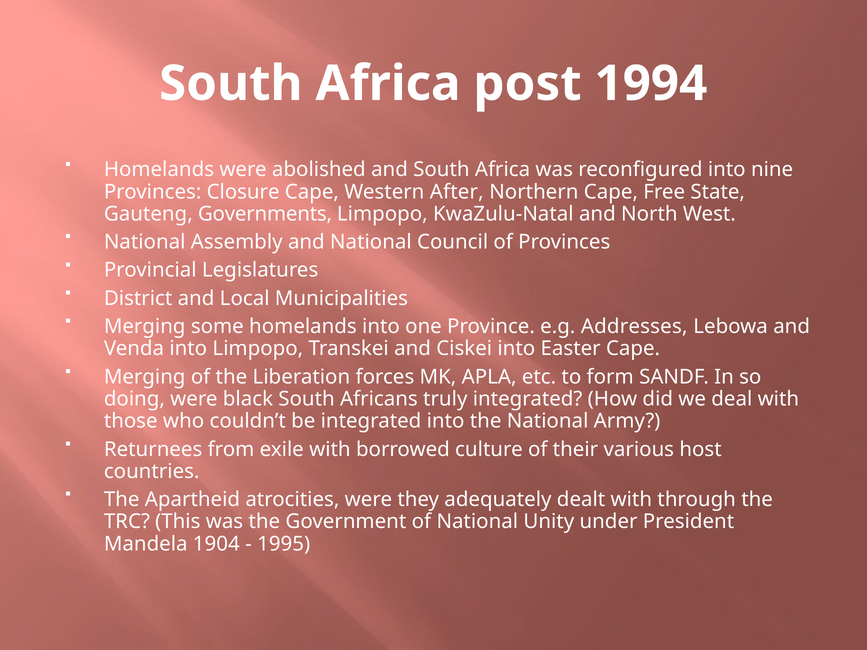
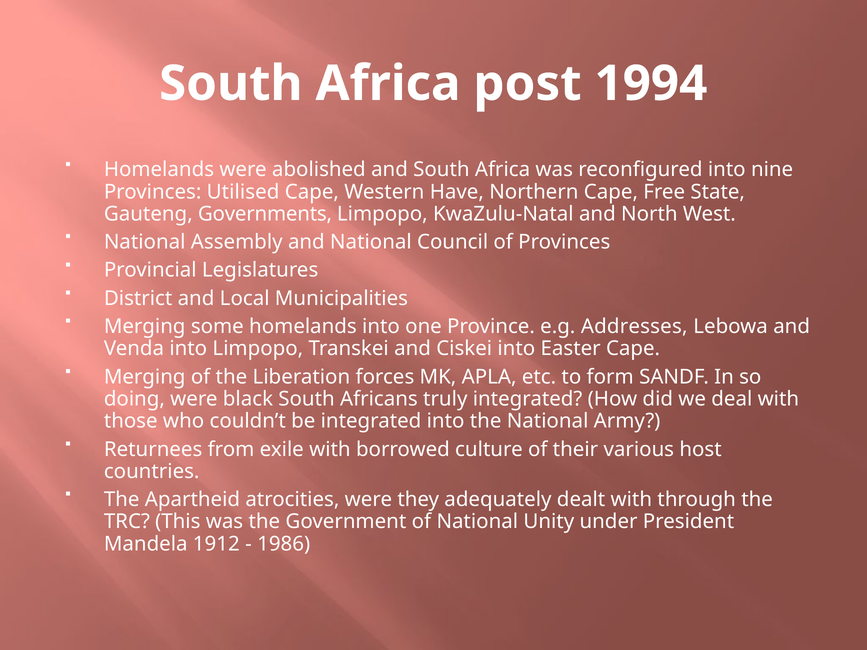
Closure: Closure -> Utilised (243, 192)
After: After -> Have (457, 192)
1904: 1904 -> 1912 (216, 544)
1995: 1995 -> 1986 (284, 544)
